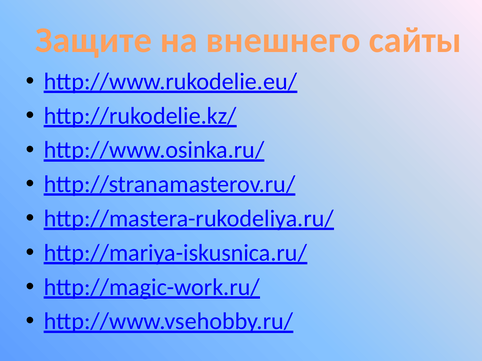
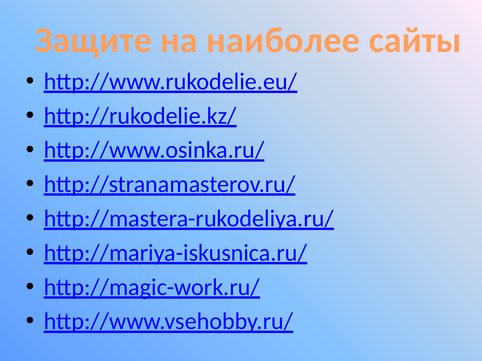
внешнего: внешнего -> наиболее (283, 40)
